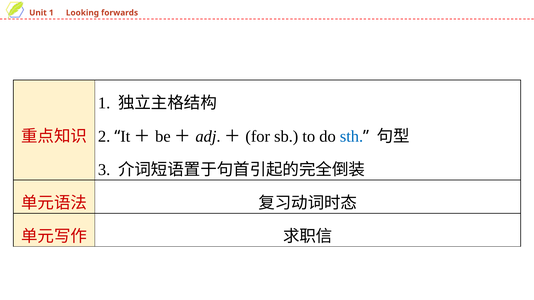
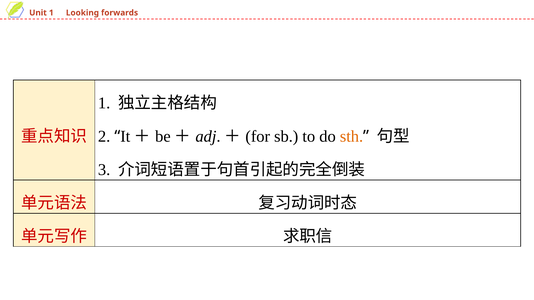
sth colour: blue -> orange (352, 137)
